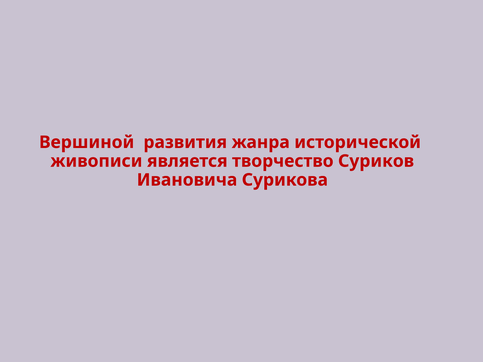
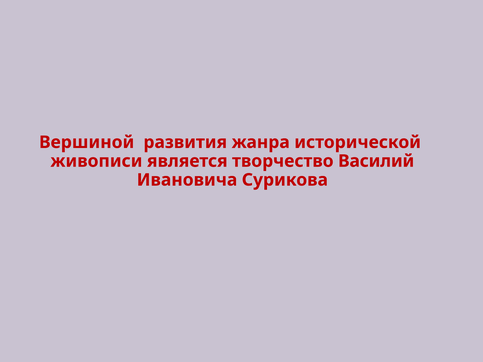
Суриков: Суриков -> Василий (376, 161)
